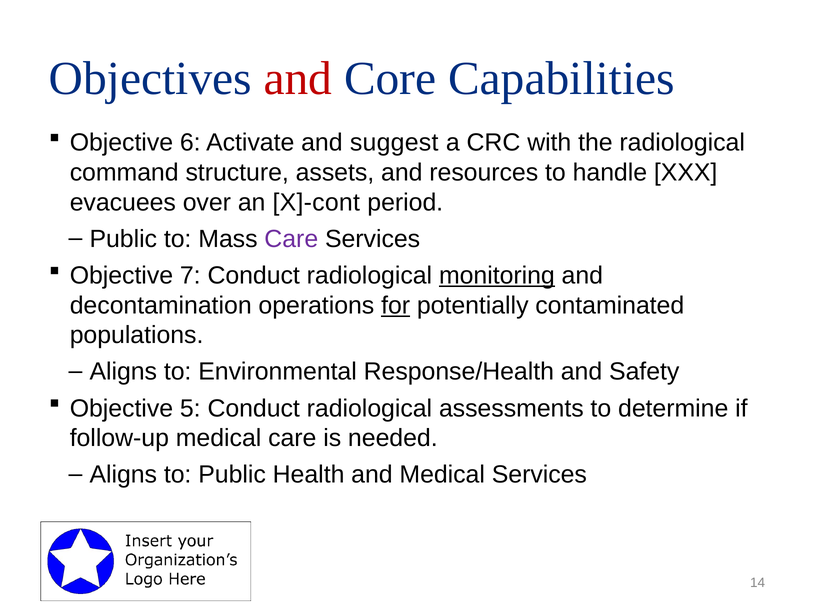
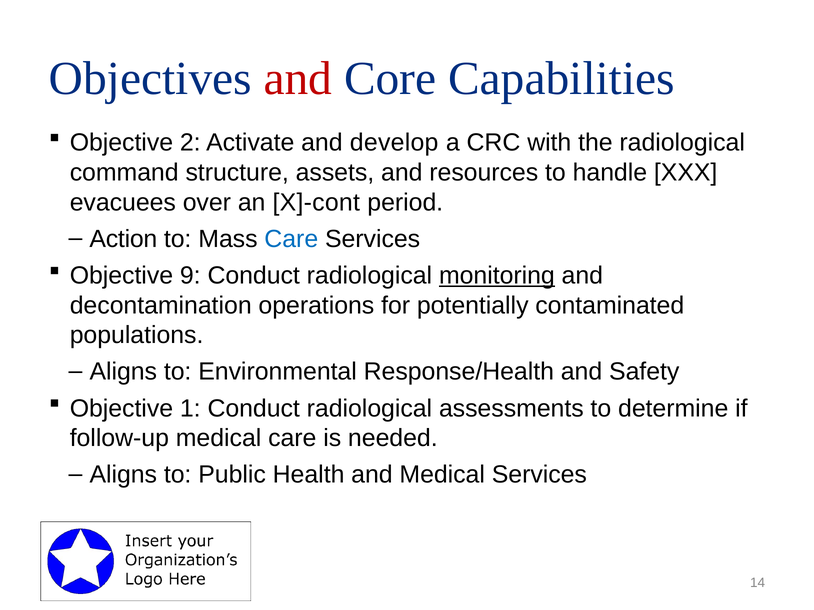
6: 6 -> 2 (190, 143)
suggest: suggest -> develop (394, 143)
Public: Public -> Action (123, 239)
Care colour: purple -> blue (291, 239)
7: 7 -> 9 (190, 276)
for underline: present -> none (396, 306)
5: 5 -> 1 (190, 409)
